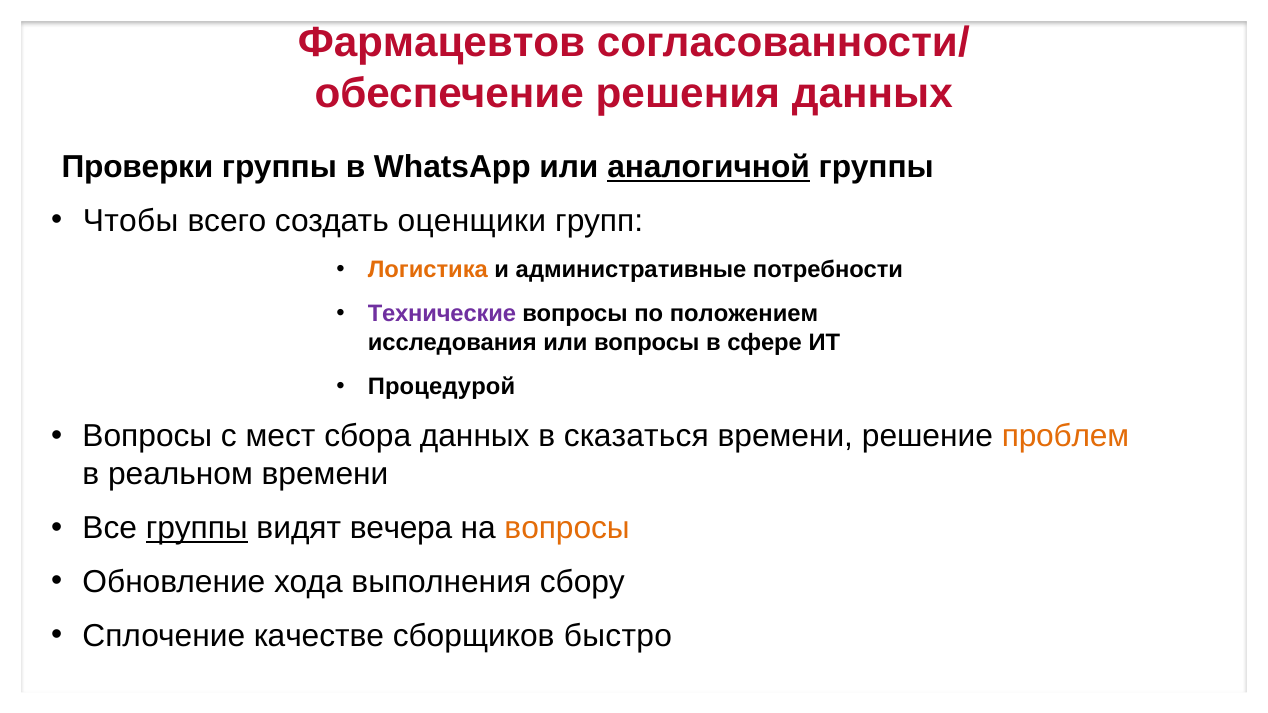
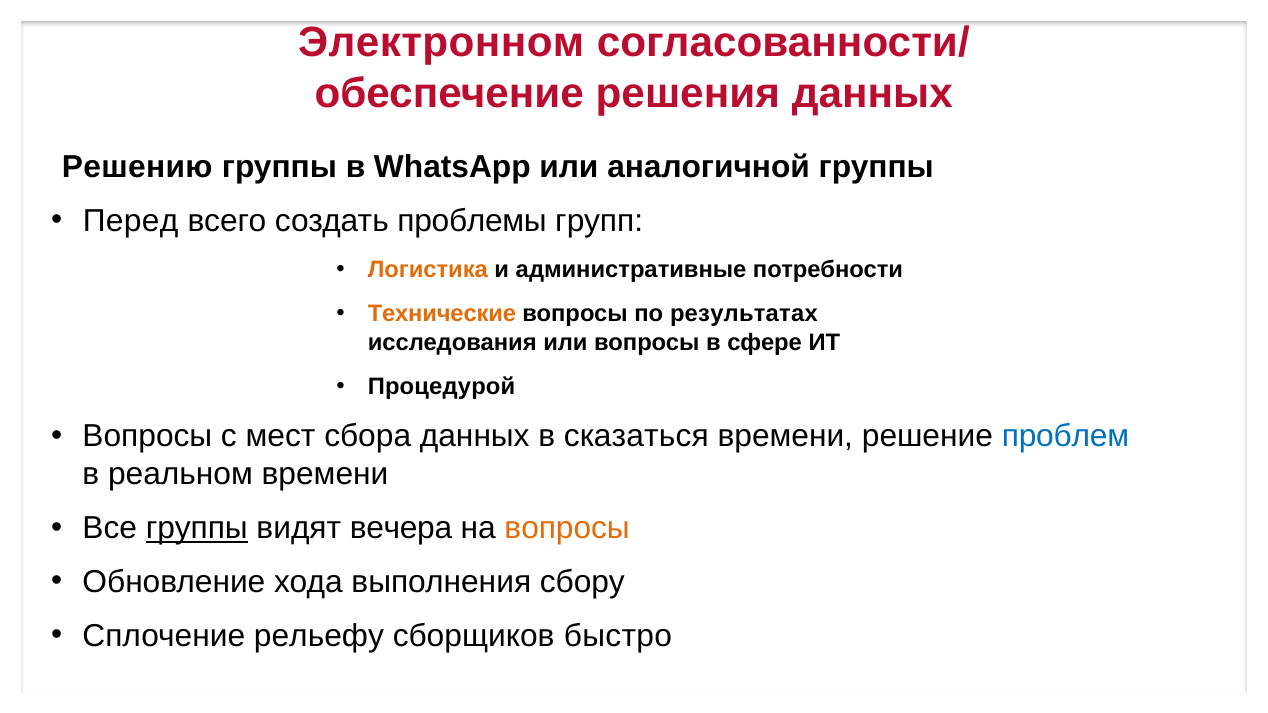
Фармацевтов: Фармацевтов -> Электронном (441, 43)
Проверки: Проверки -> Решению (137, 167)
аналогичной underline: present -> none (709, 167)
Чтобы: Чтобы -> Перед (131, 221)
оценщики: оценщики -> проблемы (472, 221)
Технические colour: purple -> orange (442, 314)
положением: положением -> результатах (744, 314)
проблем colour: orange -> blue (1065, 437)
качестве: качестве -> рельефу (319, 636)
